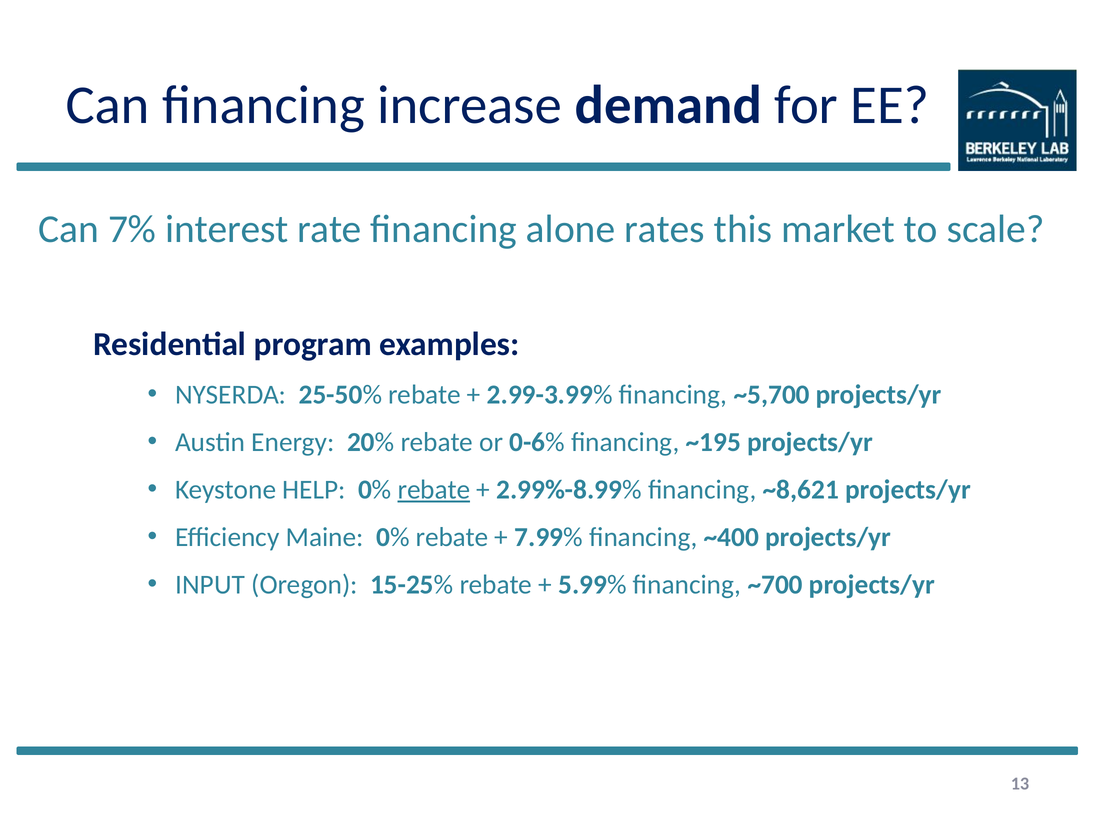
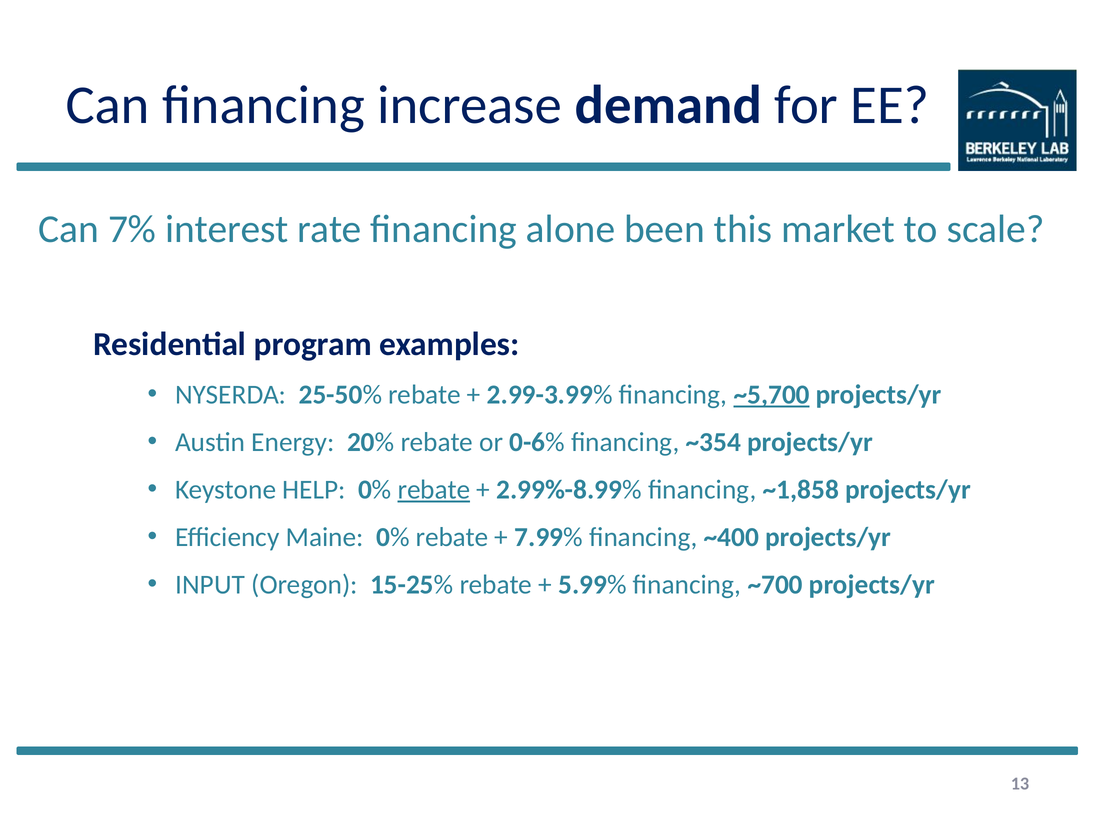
rates: rates -> been (665, 229)
~5,700 underline: none -> present (772, 395)
~195: ~195 -> ~354 (713, 442)
~8,621: ~8,621 -> ~1,858 (801, 490)
